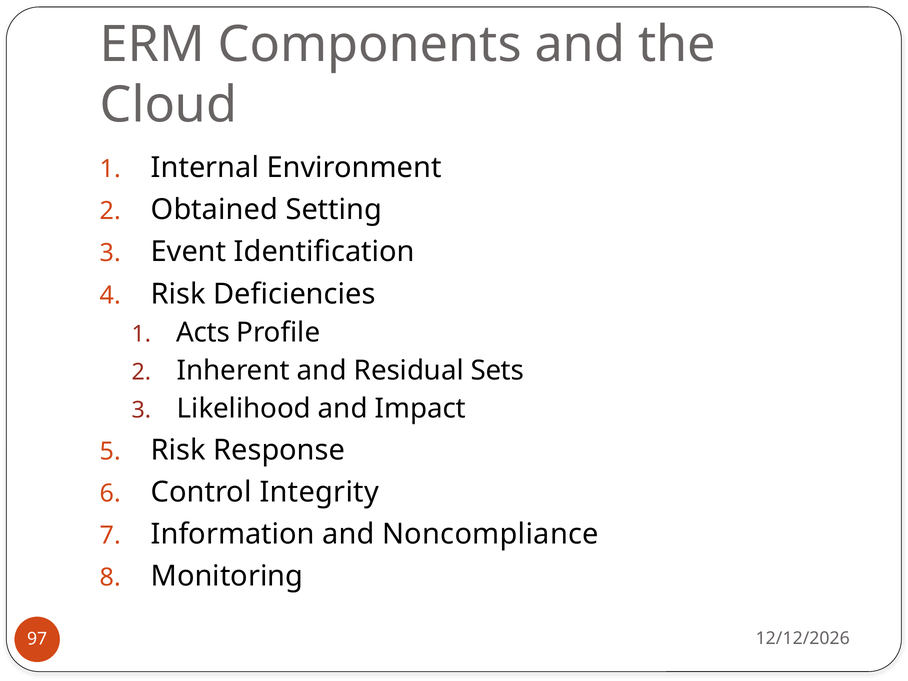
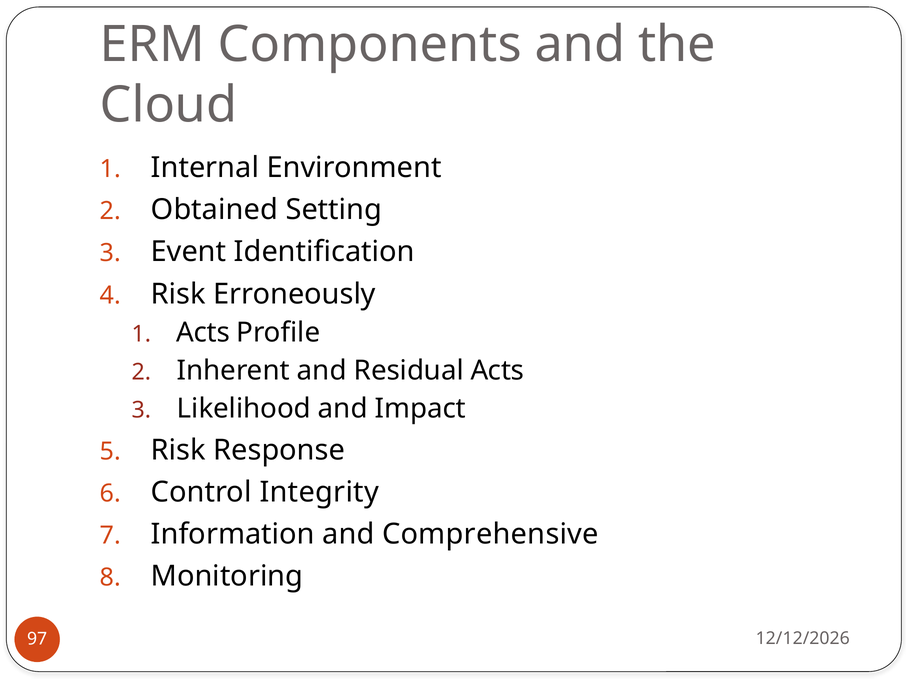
Deficiencies: Deficiencies -> Erroneously (294, 294)
Residual Sets: Sets -> Acts (497, 371)
Noncompliance: Noncompliance -> Comprehensive (490, 534)
